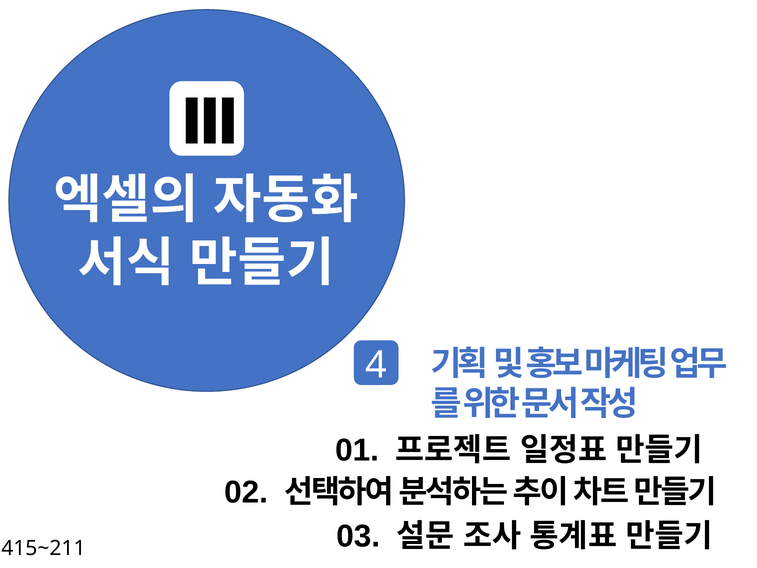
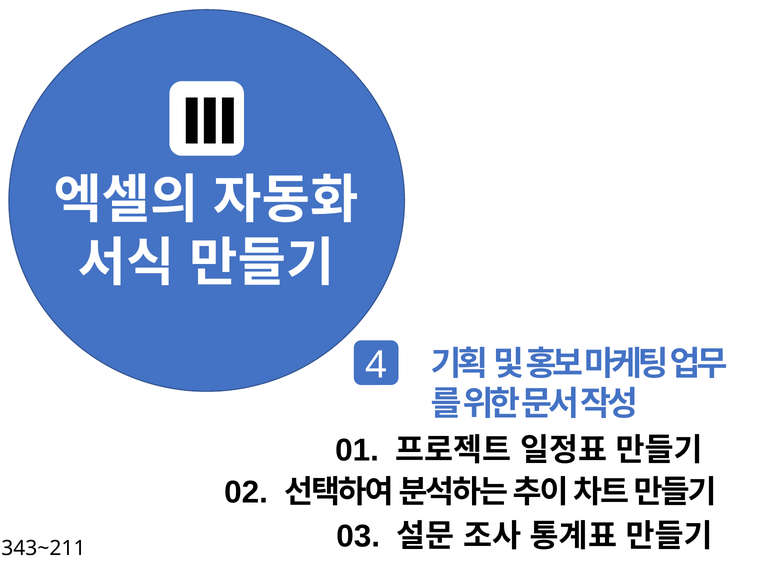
415~211: 415~211 -> 343~211 (43, 548)
